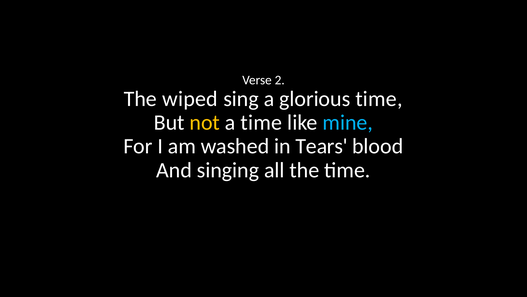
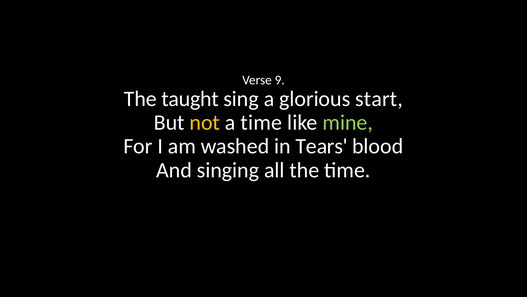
2: 2 -> 9 (280, 80)
wiped: wiped -> taught (190, 99)
glorious time: time -> start (379, 99)
mine colour: light blue -> light green (348, 122)
